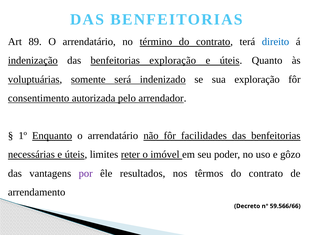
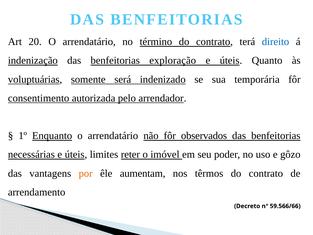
89: 89 -> 20 (35, 42)
sua exploração: exploração -> temporária (257, 79)
facilidades: facilidades -> observados (204, 136)
por colour: purple -> orange (86, 173)
resultados: resultados -> aumentam (143, 173)
